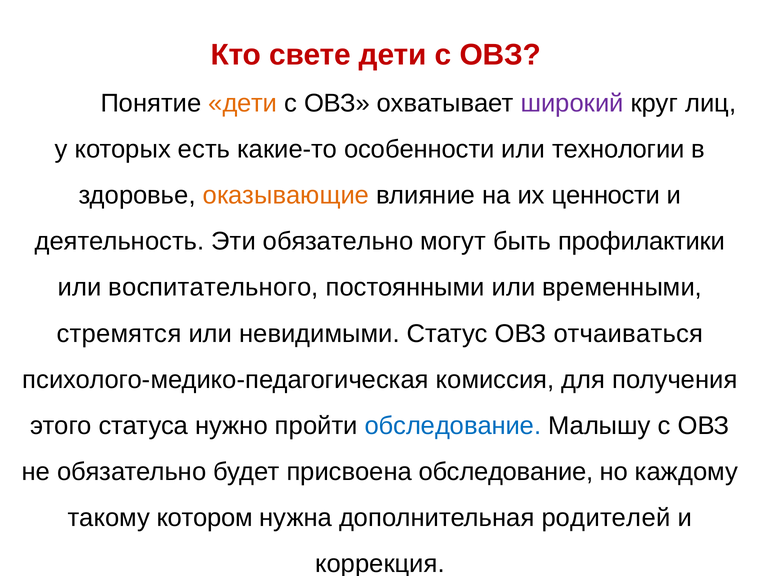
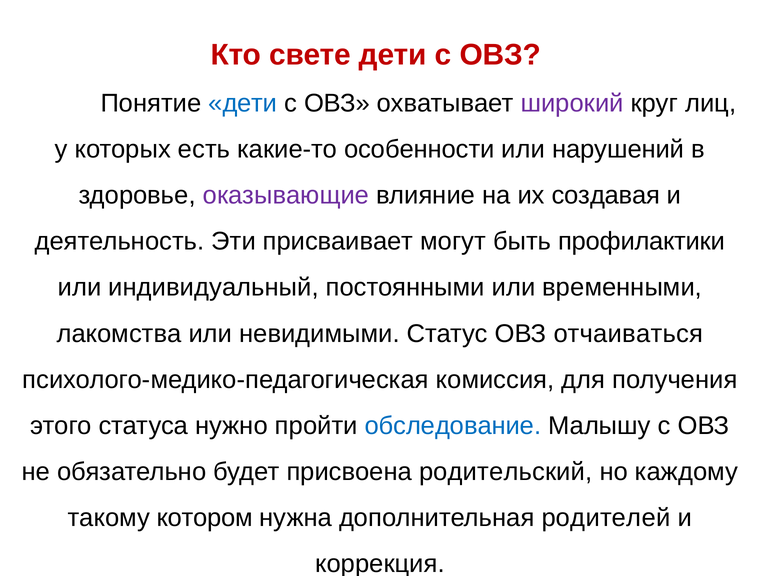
дети colour: orange -> blue (243, 103)
технологии: технологии -> нарушений (618, 149)
оказывающие colour: orange -> purple (286, 195)
ценности: ценности -> создавая (606, 195)
Эти обязательно: обязательно -> присваивает (338, 241)
воспитательного: воспитательного -> индивидуальный (214, 288)
стремятся: стремятся -> лакомства (119, 334)
присвоена обследование: обследование -> родительский (506, 472)
